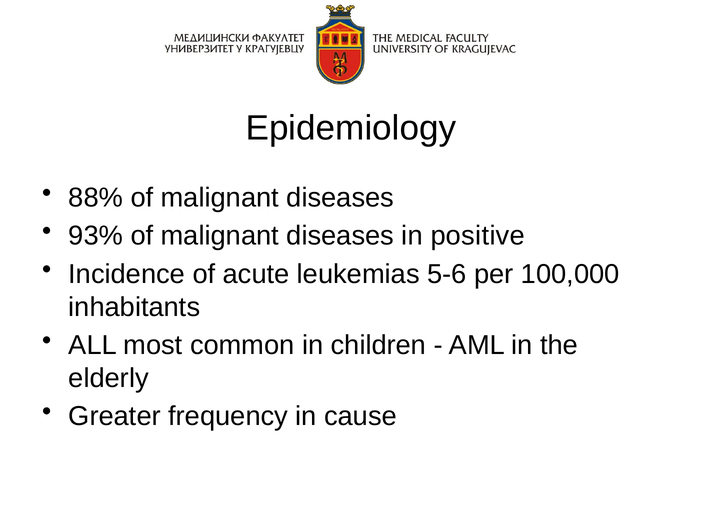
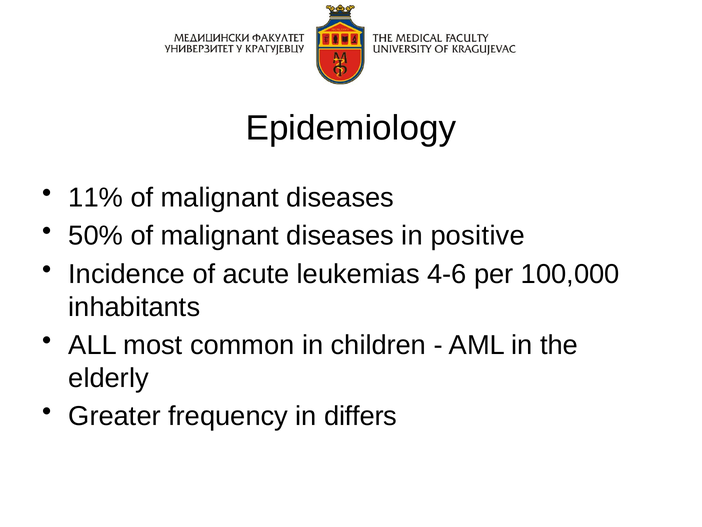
88%: 88% -> 11% (96, 197)
93%: 93% -> 50% (96, 236)
5-6: 5-6 -> 4-6 (447, 274)
cause: cause -> differs (361, 416)
